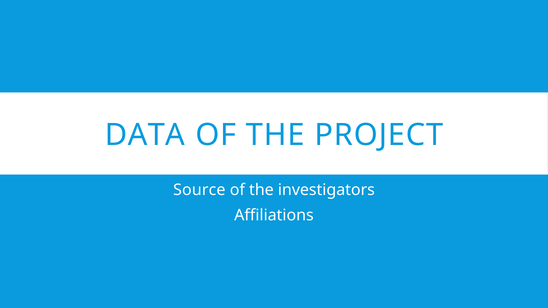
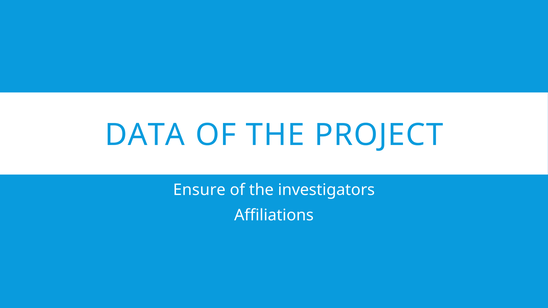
Source: Source -> Ensure (199, 190)
